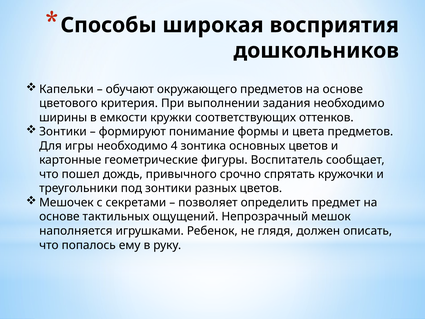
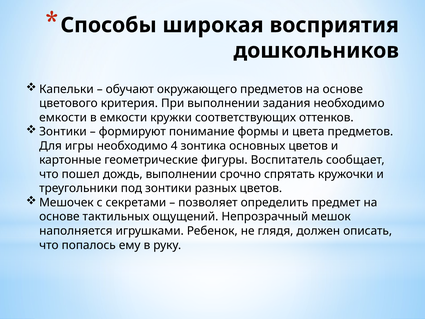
ширины: ширины -> емкости (63, 117)
дождь привычного: привычного -> выполнении (181, 174)
